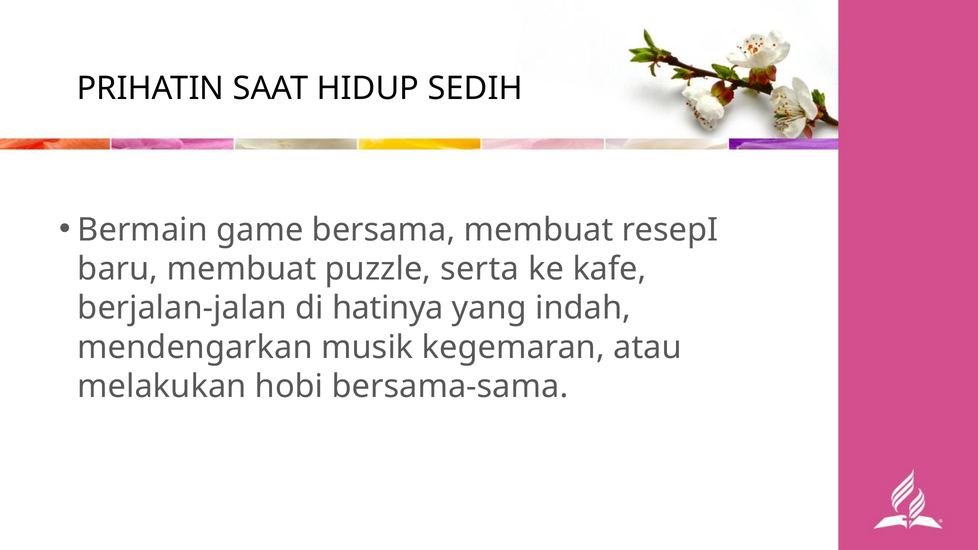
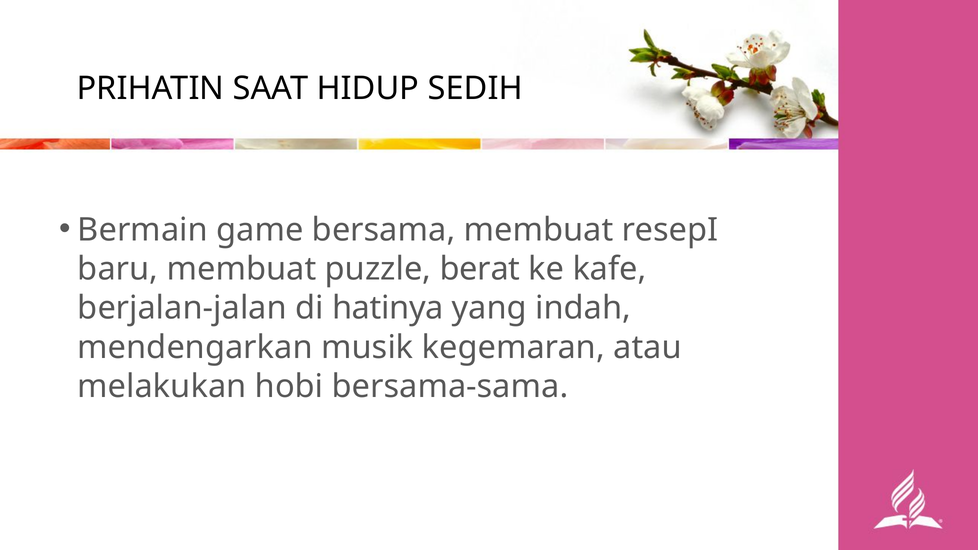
serta: serta -> berat (480, 269)
